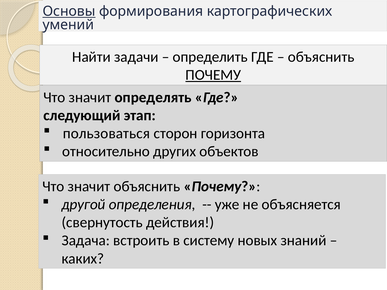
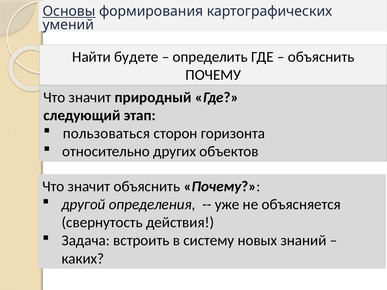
задачи: задачи -> будете (136, 57)
ПОЧЕМУ underline: present -> none (213, 75)
определять: определять -> природный (153, 97)
